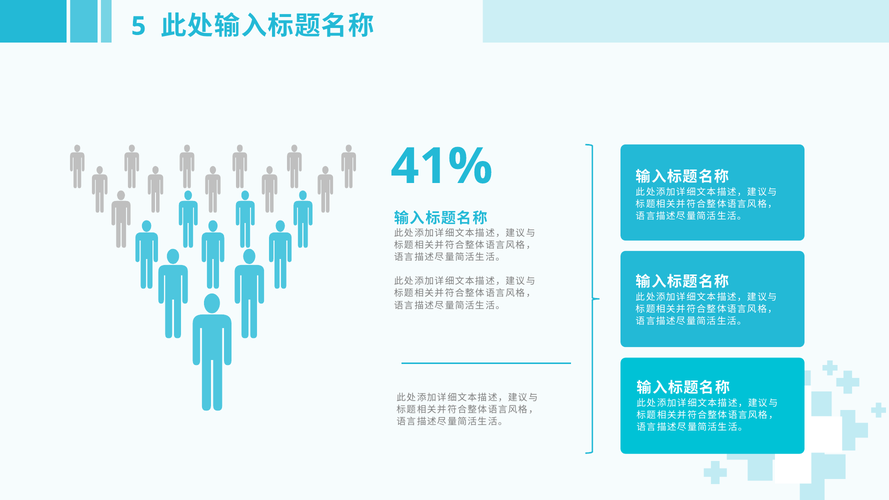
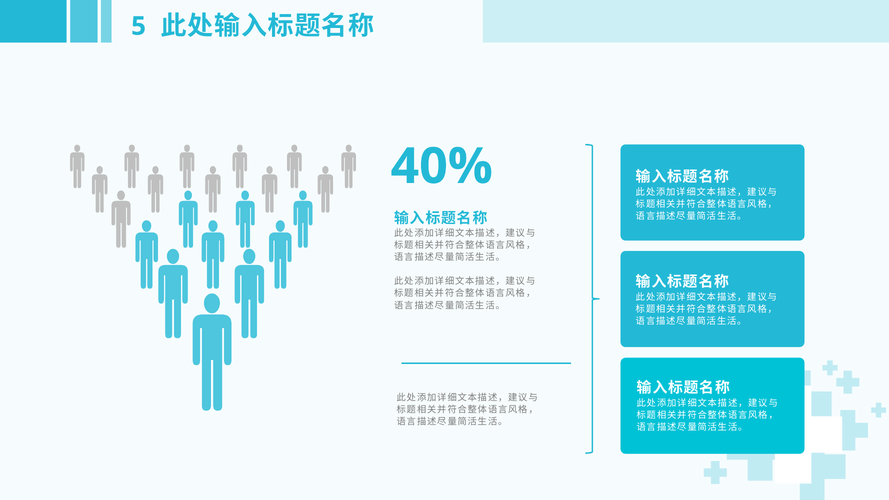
41%: 41% -> 40% (442, 167)
